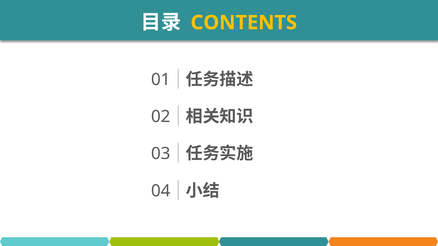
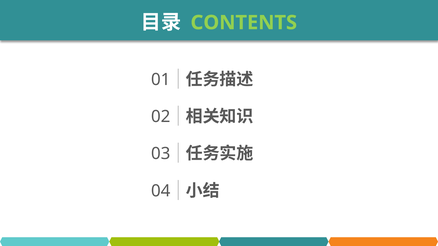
CONTENTS colour: yellow -> light green (244, 23)
